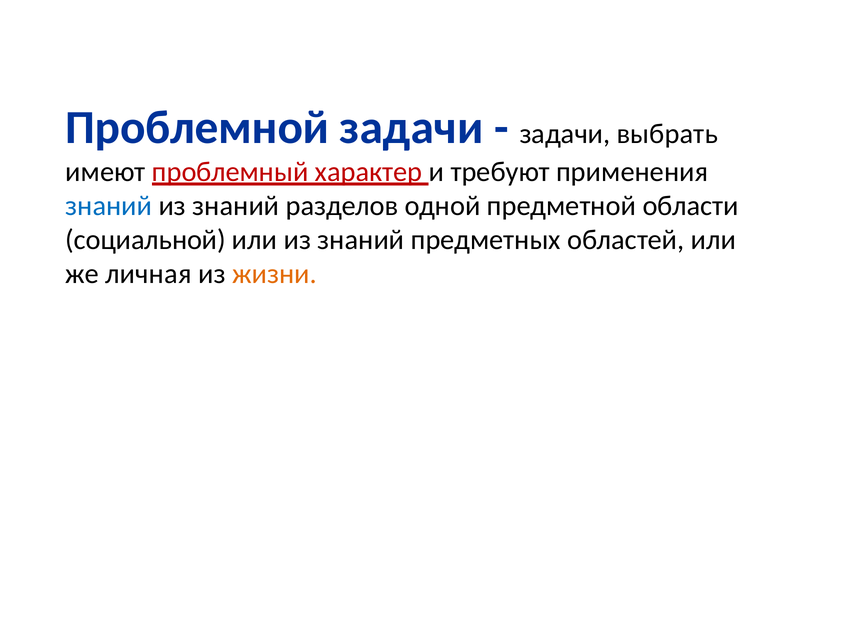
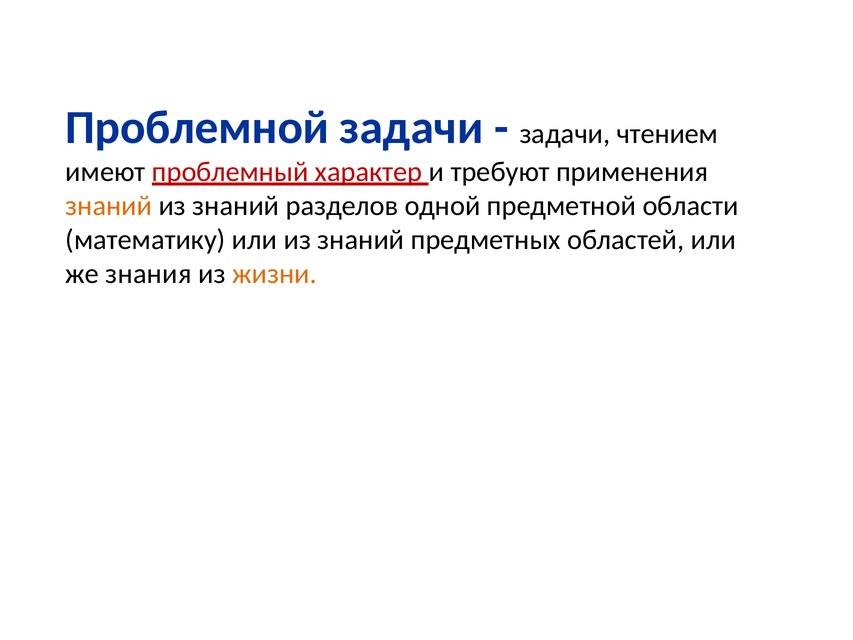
выбрать: выбрать -> чтением (667, 134)
знаний colour: blue -> orange (109, 206)
социальной: социальной -> математику (146, 240)
личная: личная -> знания (148, 274)
